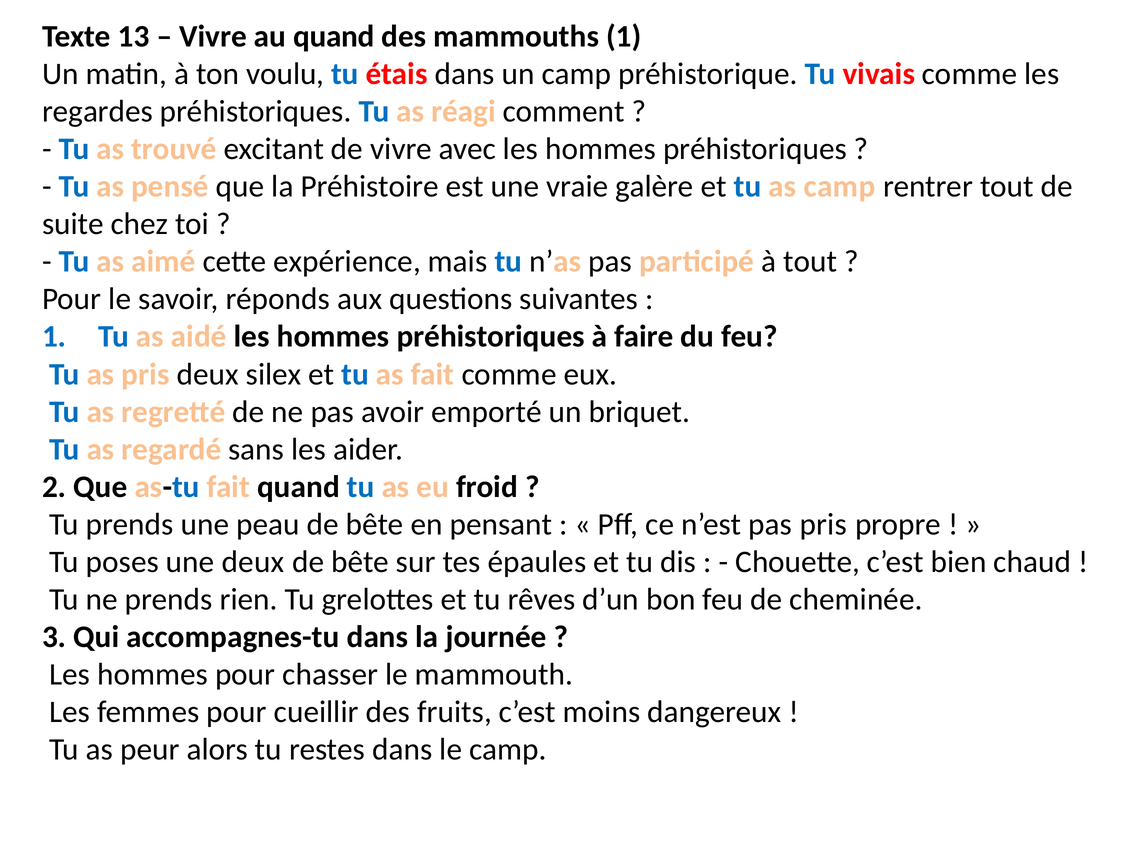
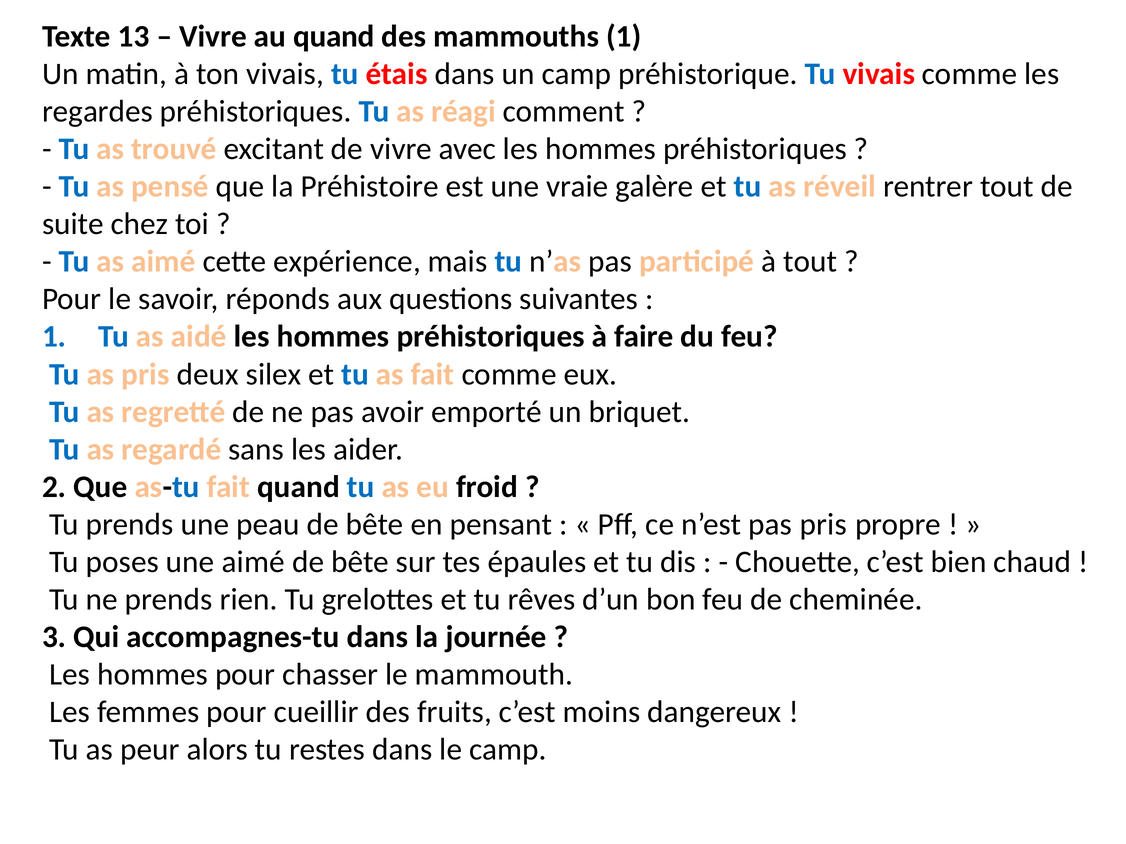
ton voulu: voulu -> vivais (285, 74)
as camp: camp -> réveil (840, 187)
une deux: deux -> aimé (253, 562)
